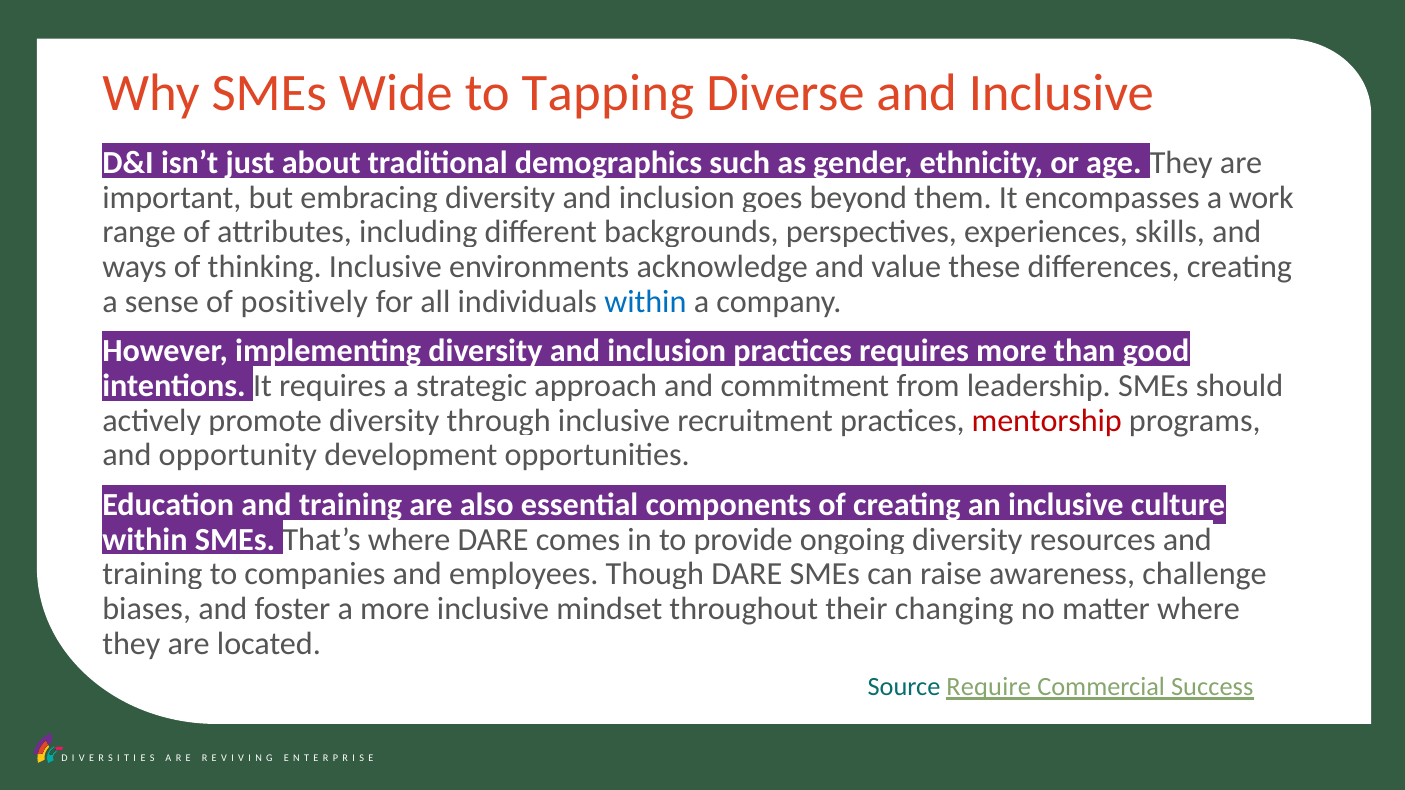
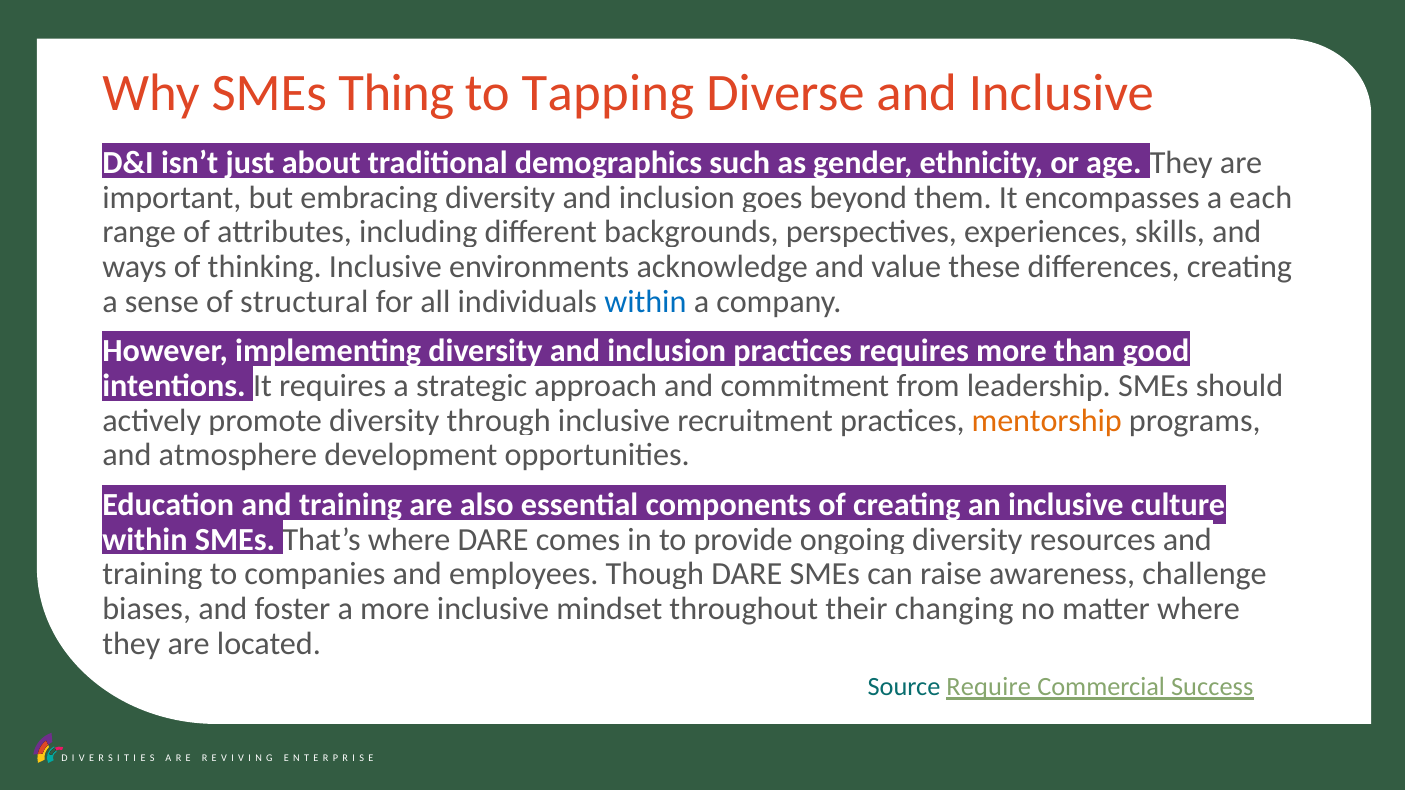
Wide: Wide -> Thing (396, 94)
work: work -> each (1261, 198)
positively: positively -> structural (304, 302)
mentorship colour: red -> orange (1047, 421)
opportunity: opportunity -> atmosphere (238, 456)
